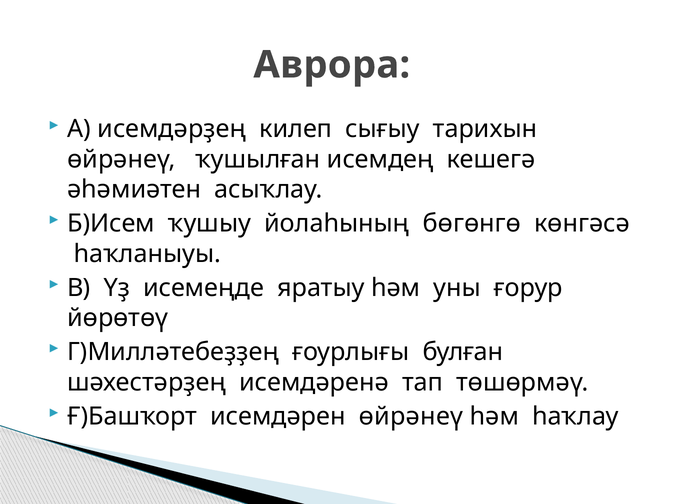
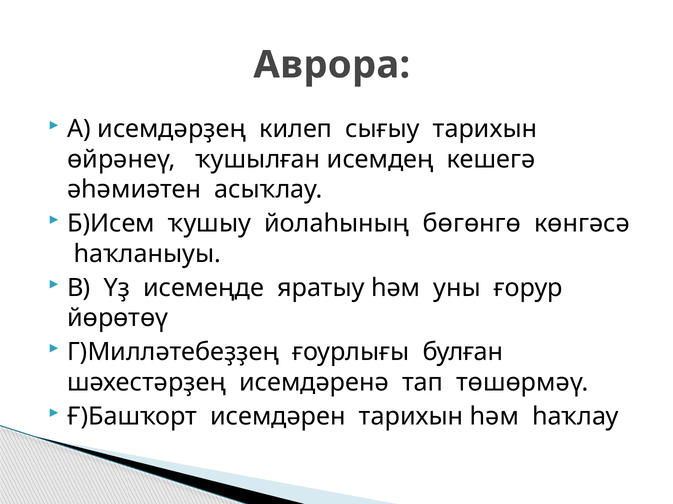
исемдәрен өйрәнеү: өйрәнеү -> тарихын (411, 417)
